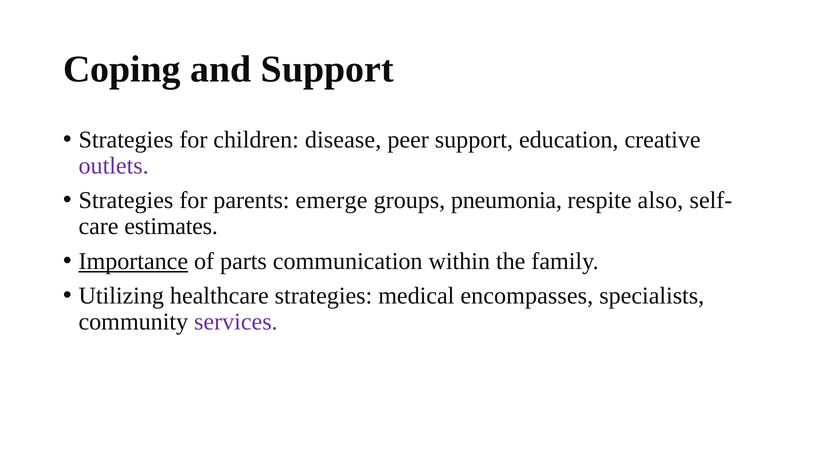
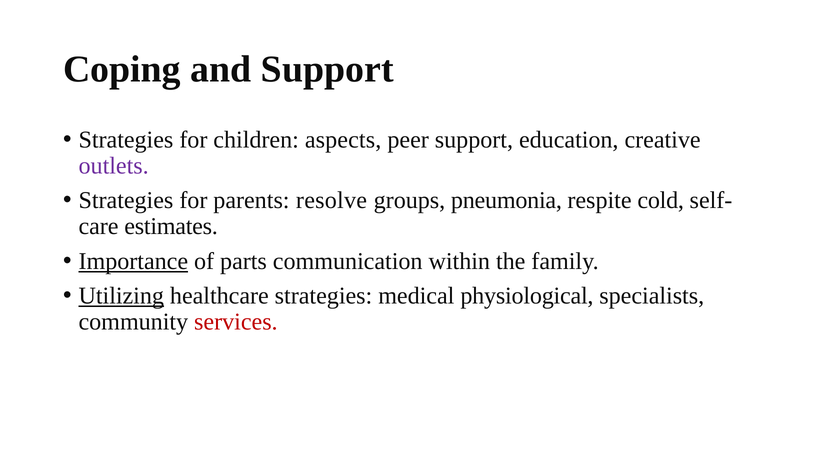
disease: disease -> aspects (343, 140)
emerge: emerge -> resolve (332, 201)
also: also -> cold (661, 201)
Utilizing underline: none -> present (121, 296)
encompasses: encompasses -> physiological (527, 296)
services colour: purple -> red (236, 322)
